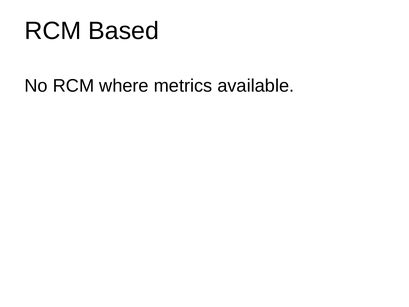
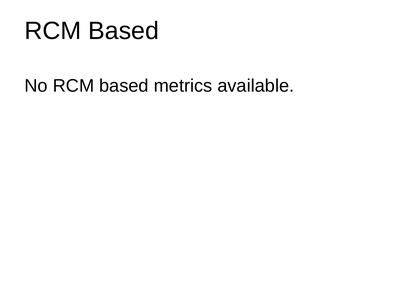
No RCM where: where -> based (124, 86)
